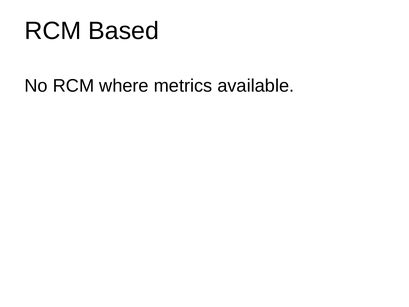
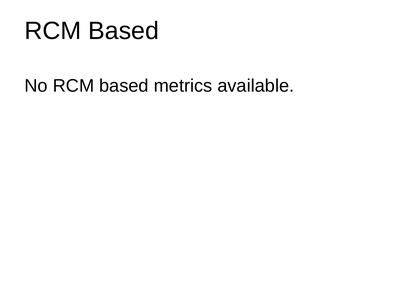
No RCM where: where -> based (124, 86)
